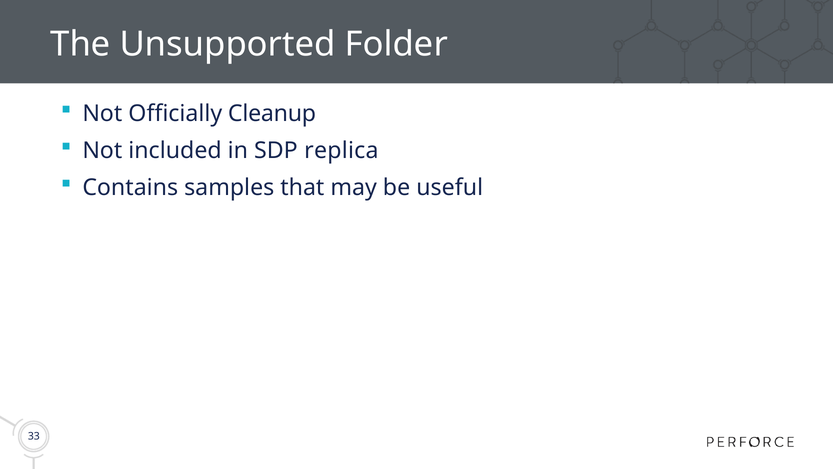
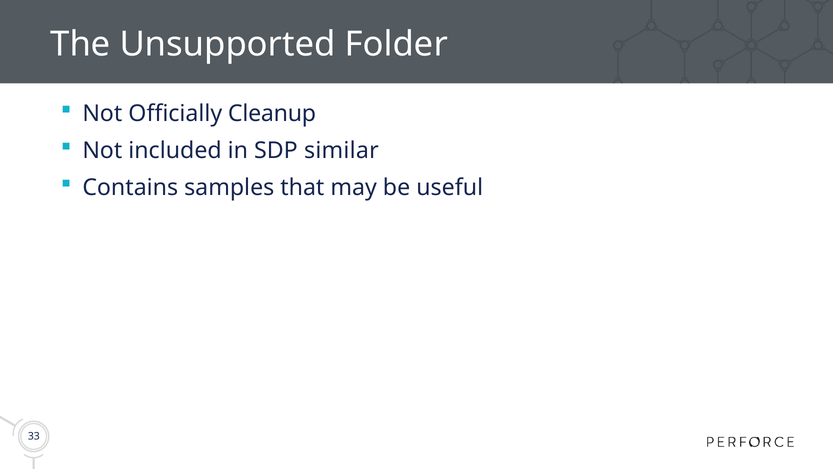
replica: replica -> similar (341, 151)
